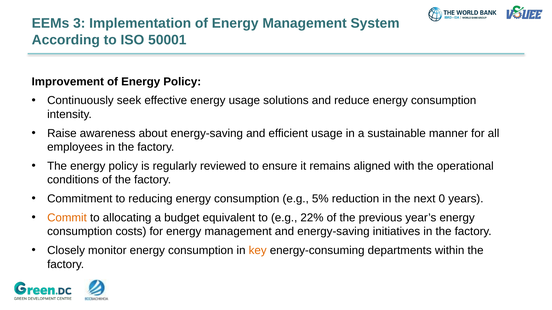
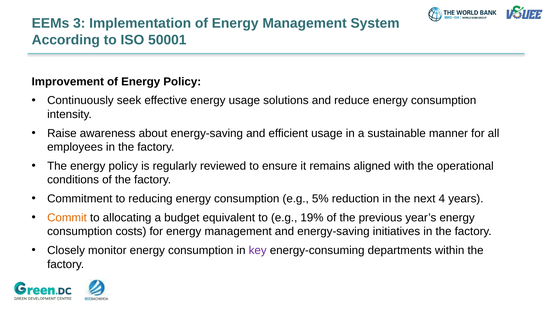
0: 0 -> 4 (442, 199)
22%: 22% -> 19% (312, 218)
key colour: orange -> purple (258, 251)
